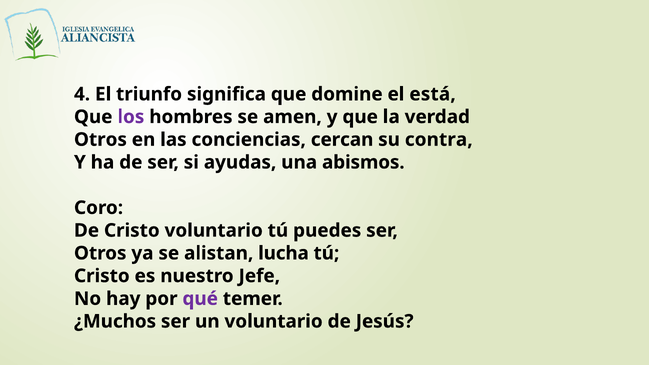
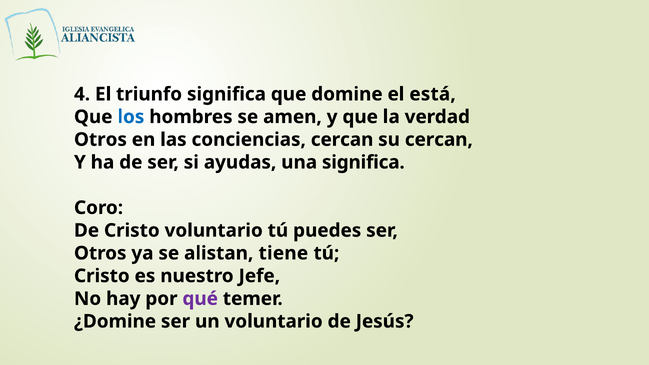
los colour: purple -> blue (131, 117)
su contra: contra -> cercan (439, 140)
una abismos: abismos -> significa (363, 162)
lucha: lucha -> tiene (283, 253)
¿Muchos: ¿Muchos -> ¿Domine (115, 321)
